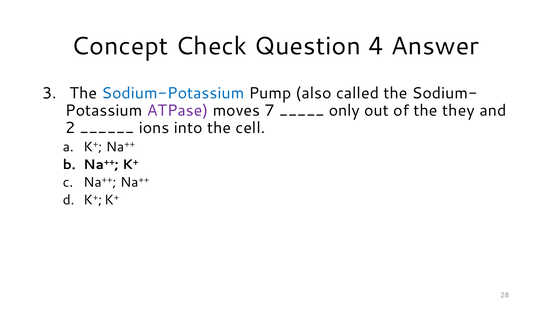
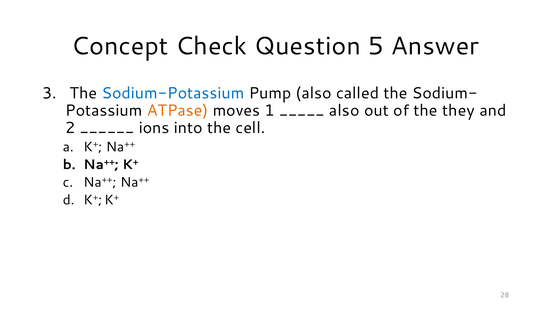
4: 4 -> 5 (376, 46)
ATPase colour: purple -> orange (178, 110)
7: 7 -> 1 (270, 110)
only: only -> also (344, 110)
